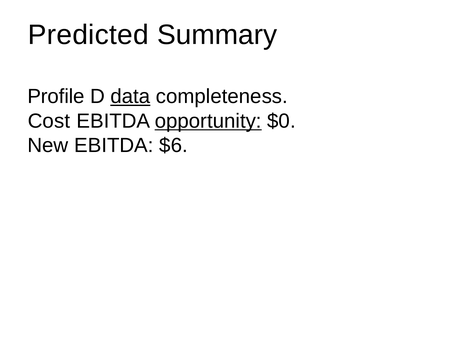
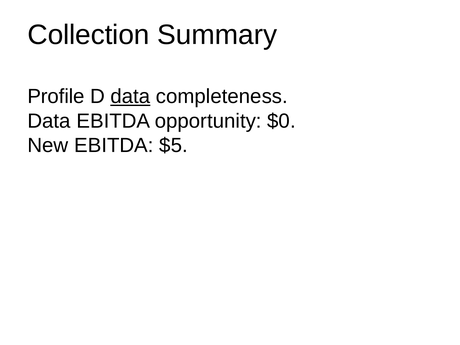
Predicted: Predicted -> Collection (89, 35)
Cost: Cost -> Data (49, 121)
opportunity underline: present -> none (208, 121)
$6: $6 -> $5 (174, 146)
